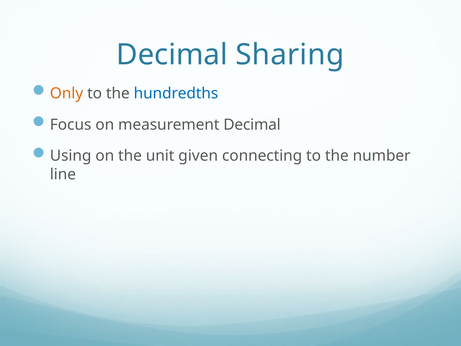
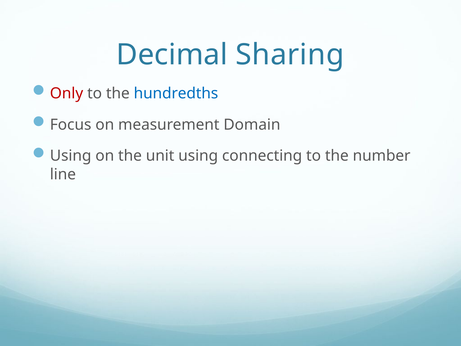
Only colour: orange -> red (67, 93)
measurement Decimal: Decimal -> Domain (252, 125)
unit given: given -> using (198, 156)
